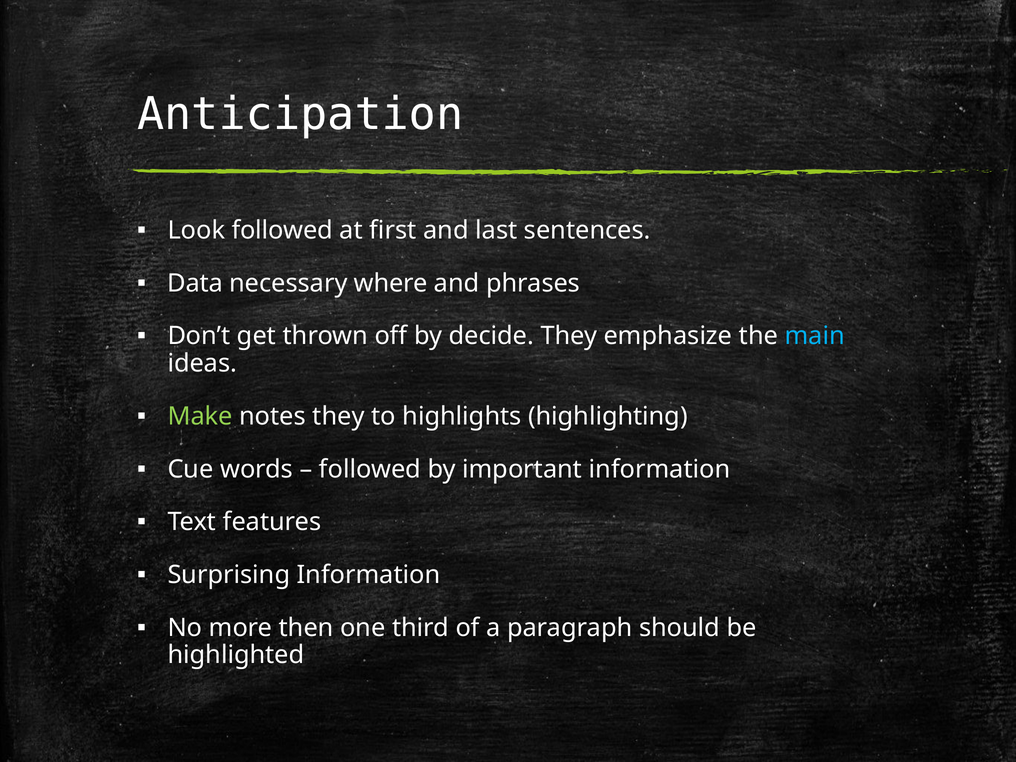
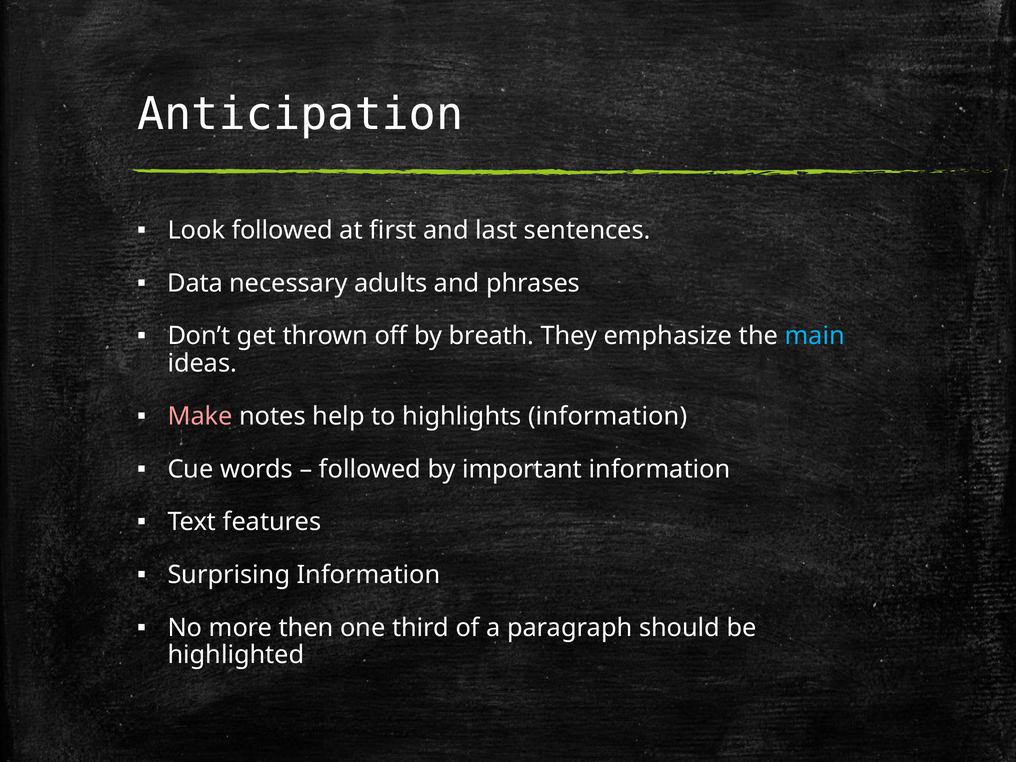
where: where -> adults (391, 283)
decide: decide -> breath (491, 336)
Make colour: light green -> pink (200, 416)
notes they: they -> help (339, 416)
highlights highlighting: highlighting -> information (608, 416)
